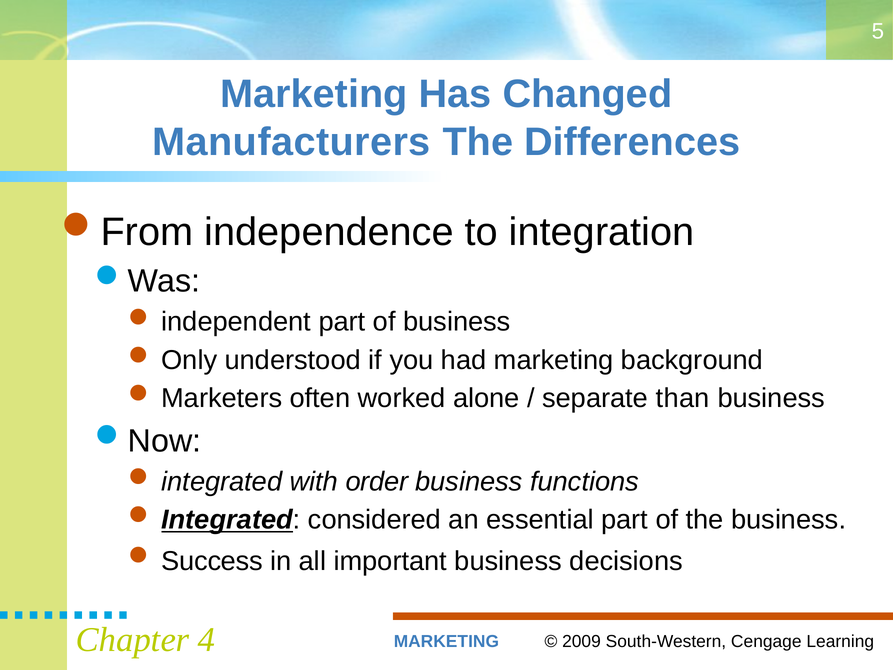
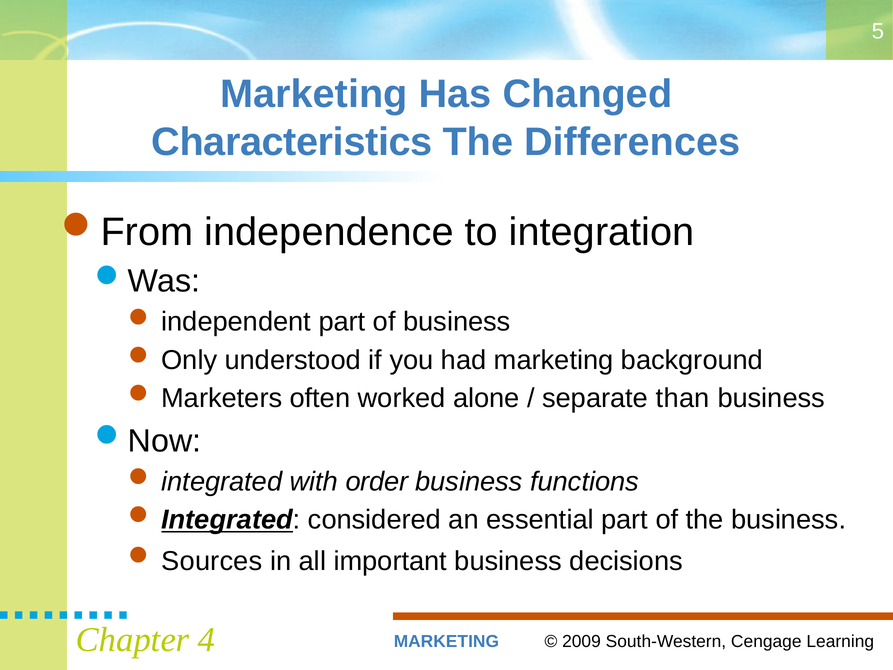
Manufacturers: Manufacturers -> Characteristics (292, 142)
Success: Success -> Sources (212, 561)
